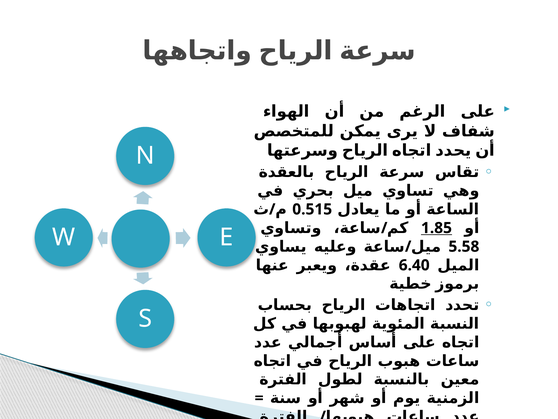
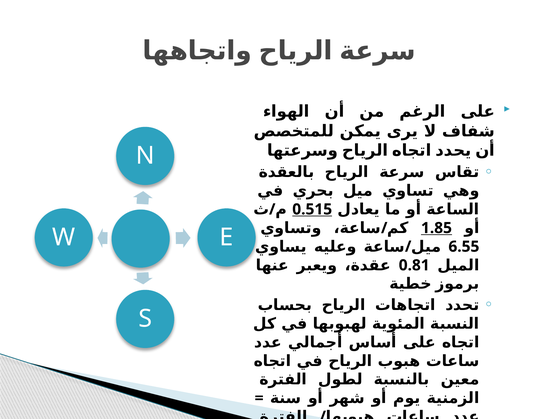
0.515 underline: none -> present (312, 209)
5.58: 5.58 -> 6.55 (464, 246)
6.40: 6.40 -> 0.81 (414, 265)
